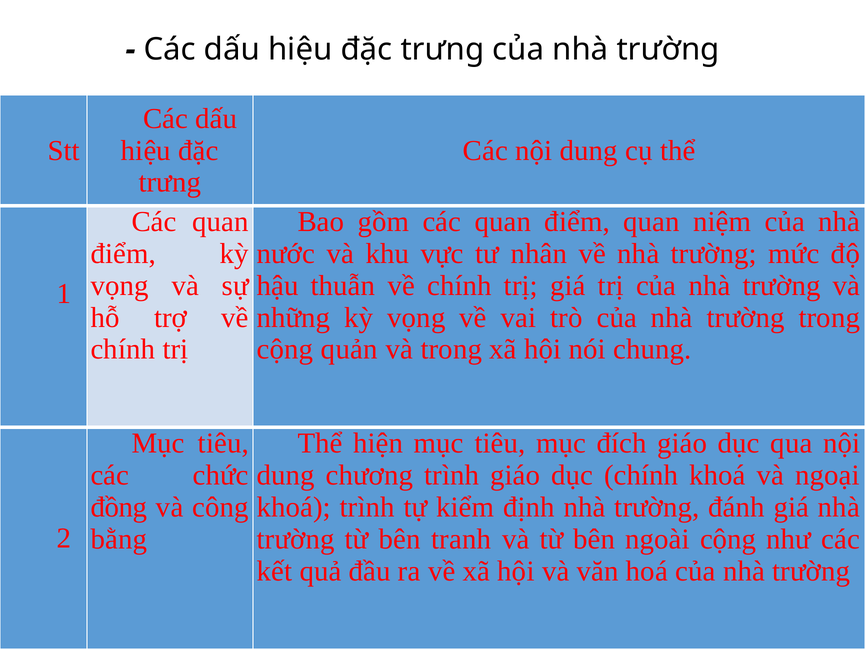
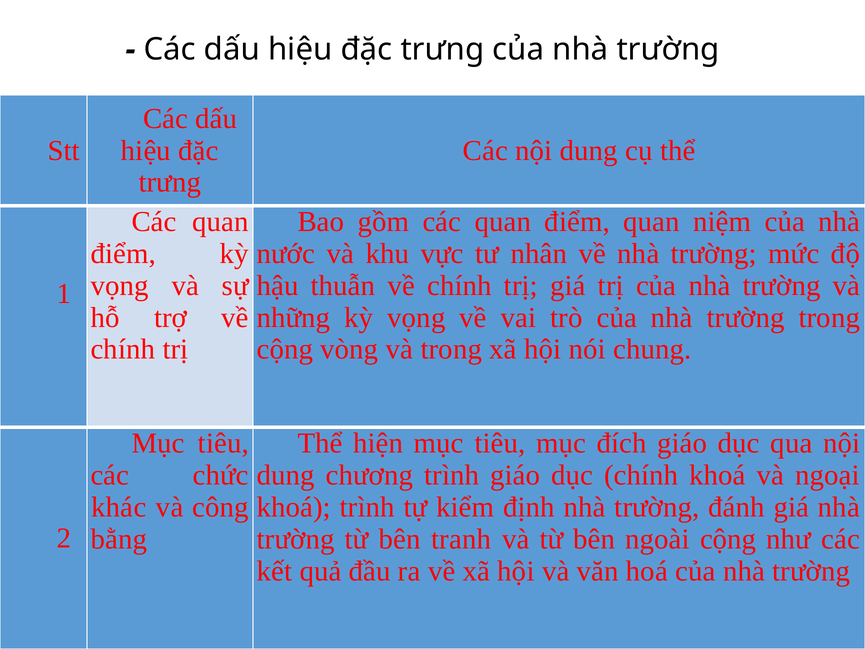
quản: quản -> vòng (349, 349)
đồng: đồng -> khác (119, 507)
